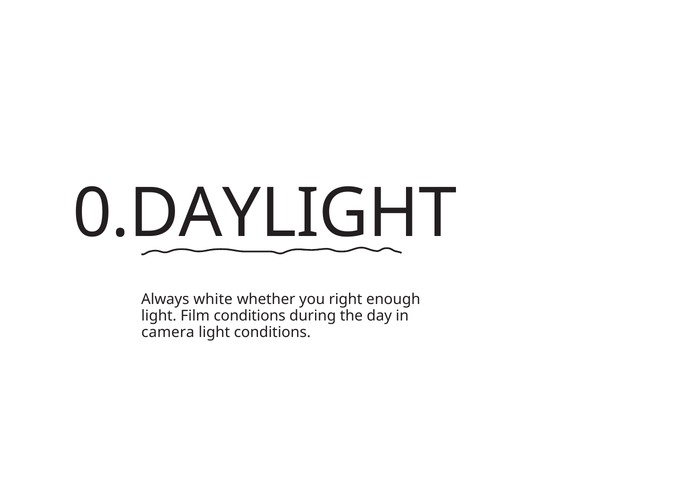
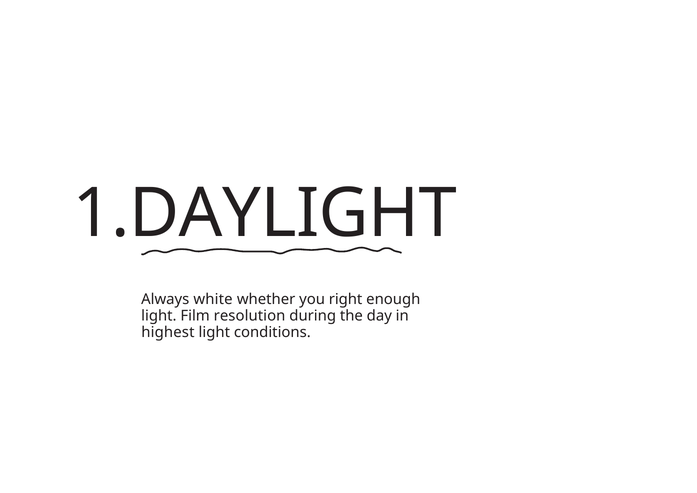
0.DAYLIGHT: 0.DAYLIGHT -> 1.DAYLIGHT (265, 214)
Film conditions: conditions -> resolution (250, 316)
camera: camera -> highest (168, 332)
